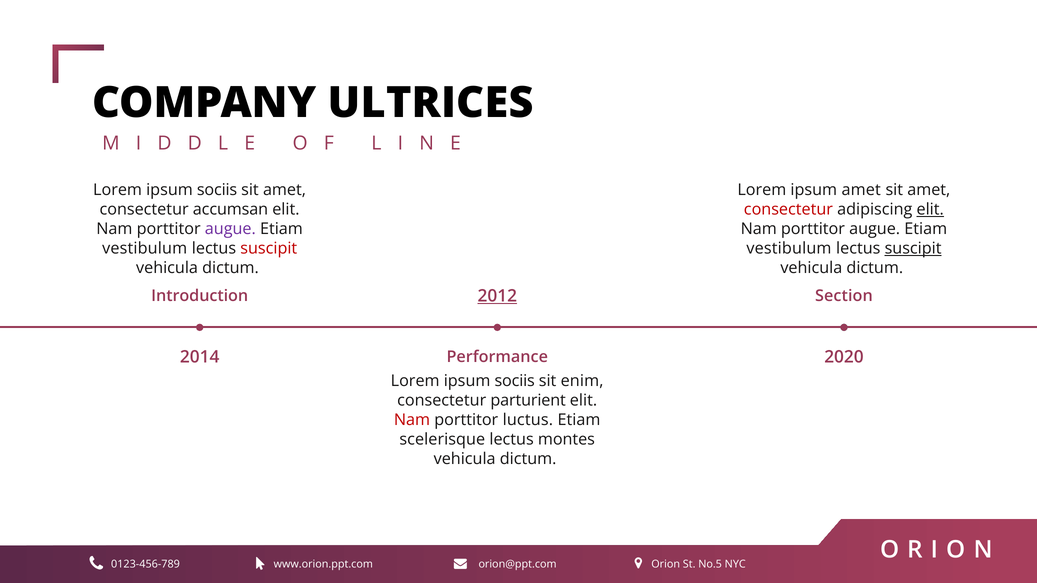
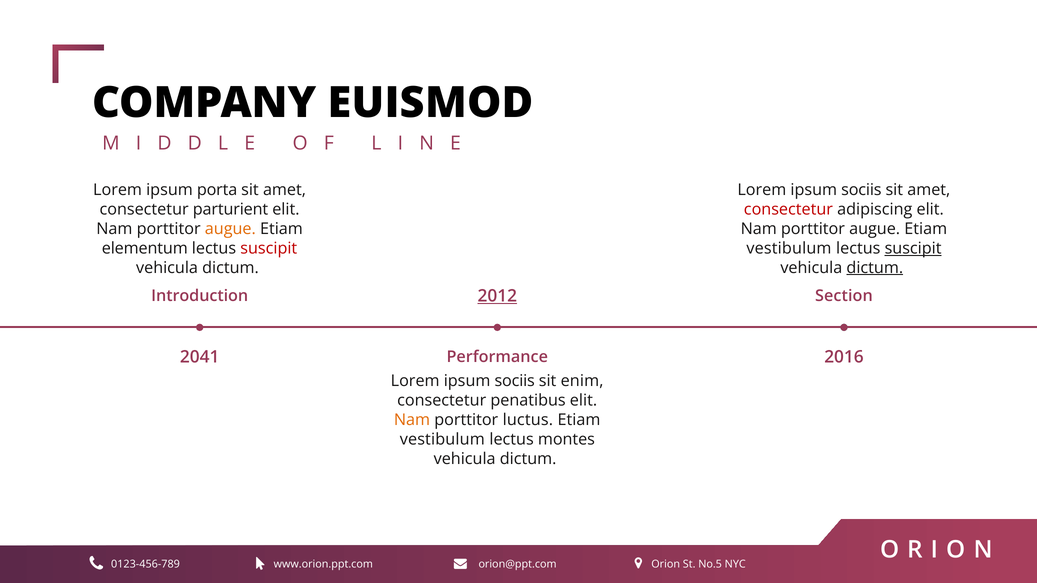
ULTRICES: ULTRICES -> EUISMOD (431, 103)
sociis: sociis -> porta (217, 190)
amet: amet -> sociis (861, 190)
accumsan: accumsan -> parturient (231, 210)
elit underline: present -> none (930, 210)
augue colour: purple -> orange (230, 229)
vestibulum: vestibulum -> elementum (145, 248)
dictum underline: none -> present (875, 268)
2014: 2014 -> 2041 (200, 357)
2020: 2020 -> 2016 (844, 357)
parturient: parturient -> penatibus (528, 401)
Nam colour: red -> orange (412, 420)
scelerisque: scelerisque -> vestibulum (442, 439)
